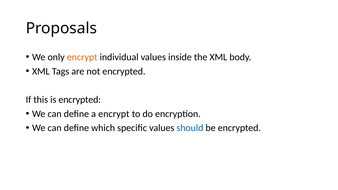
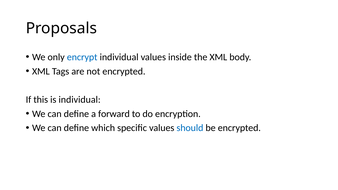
encrypt colour: orange -> blue (82, 57)
is encrypted: encrypted -> individual (80, 100)
a encrypt: encrypt -> forward (114, 114)
